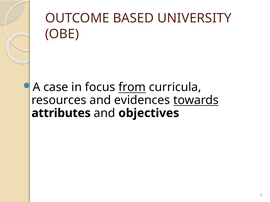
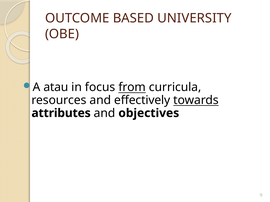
case: case -> atau (56, 87)
evidences: evidences -> effectively (142, 100)
